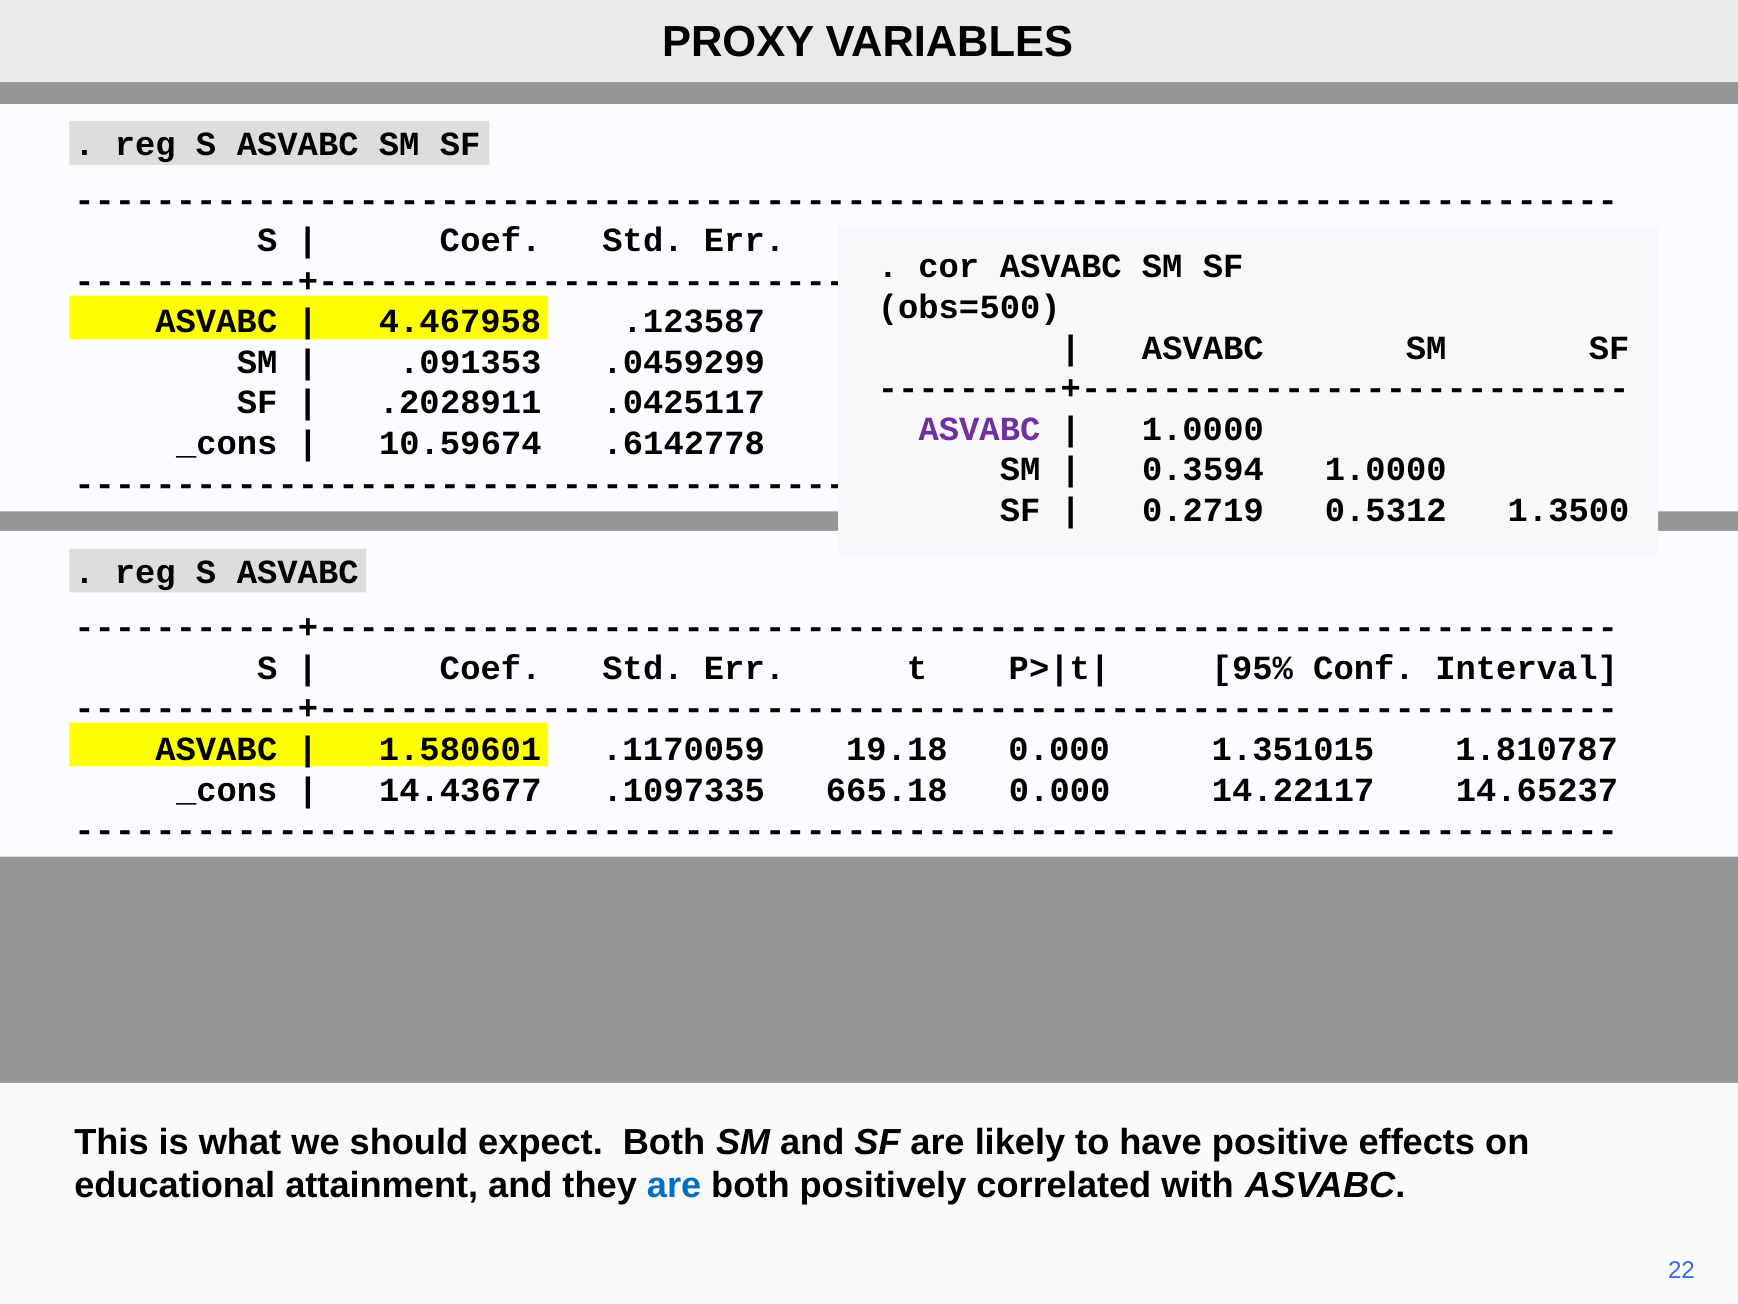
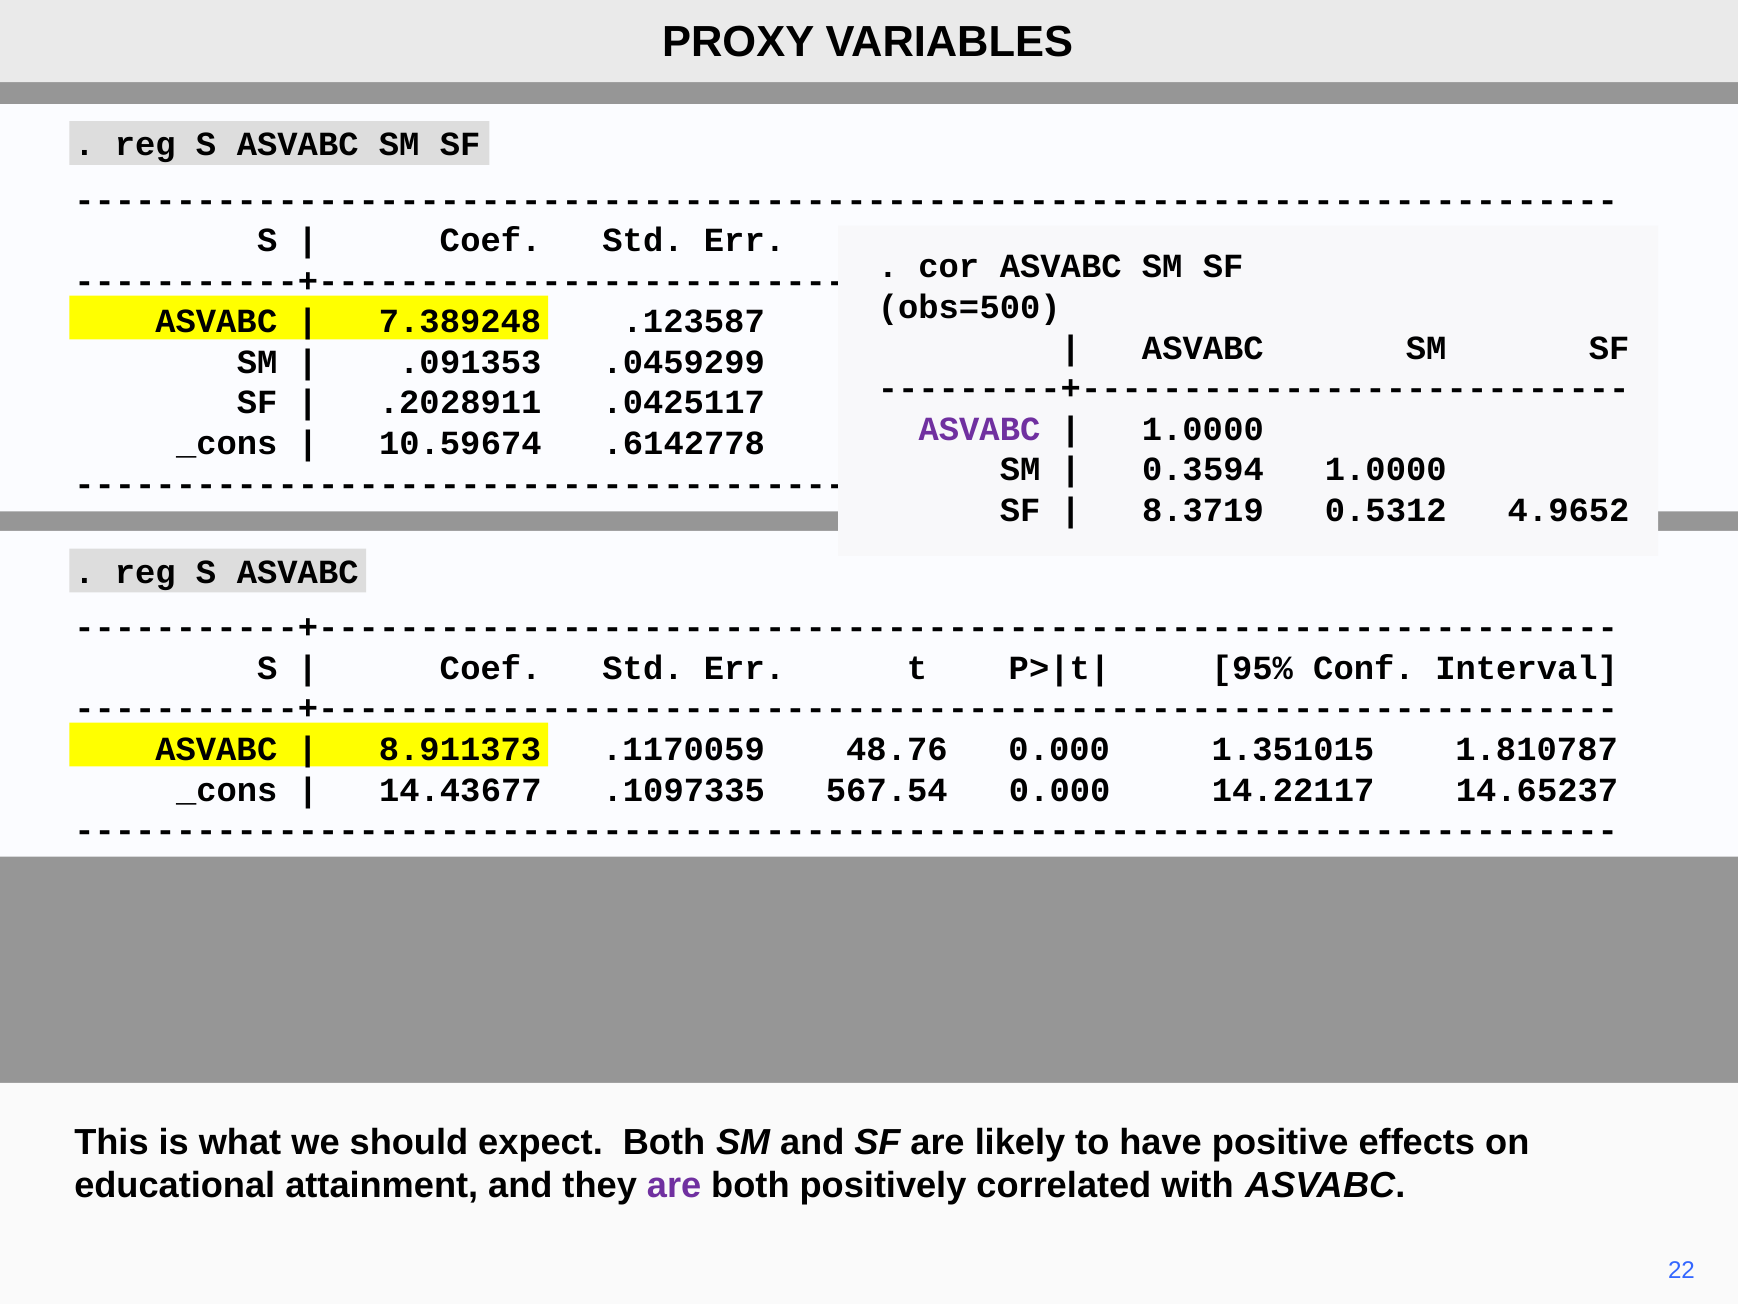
4.467958: 4.467958 -> 7.389248 (460, 322)
0.2719: 0.2719 -> 8.3719 (1203, 510)
1.3500: 1.3500 -> 4.9652 (1569, 510)
1.580601: 1.580601 -> 8.911373 (460, 749)
19.18: 19.18 -> 48.76 (897, 749)
665.18: 665.18 -> 567.54 (887, 790)
are colour: blue -> purple (674, 1185)
